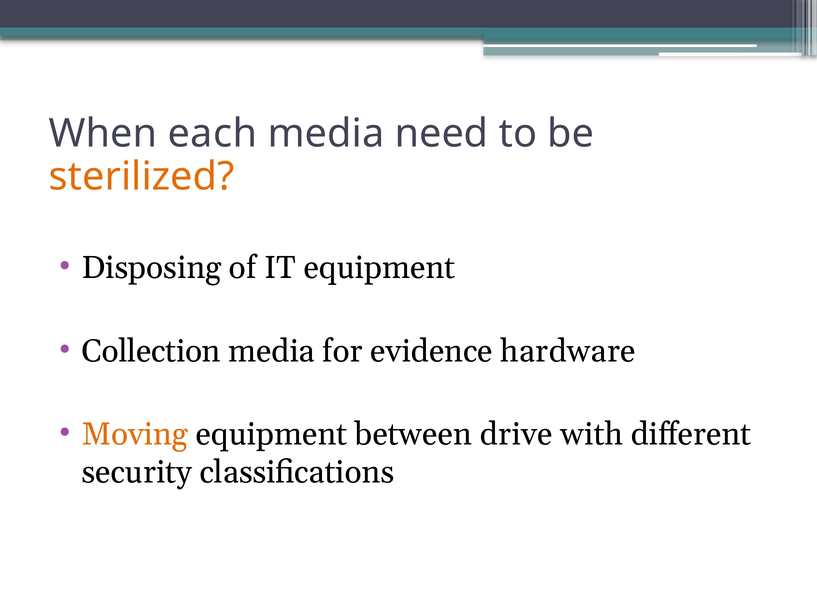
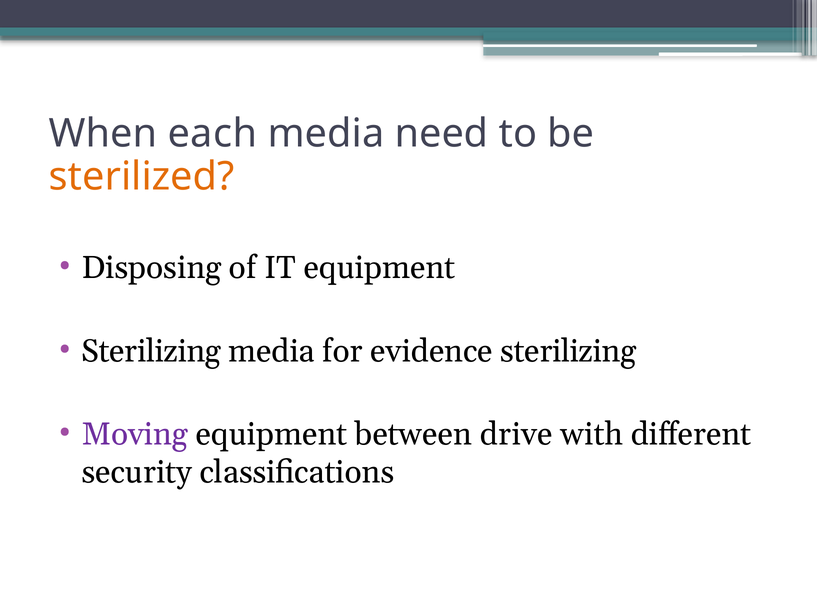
Collection: Collection -> Sterilizing (151, 351)
evidence hardware: hardware -> sterilizing (568, 351)
Moving colour: orange -> purple (135, 434)
